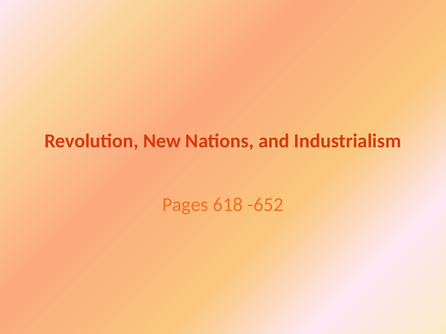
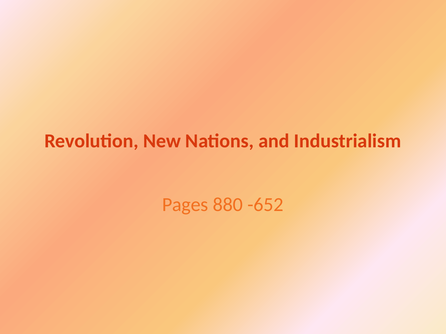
618: 618 -> 880 (228, 205)
